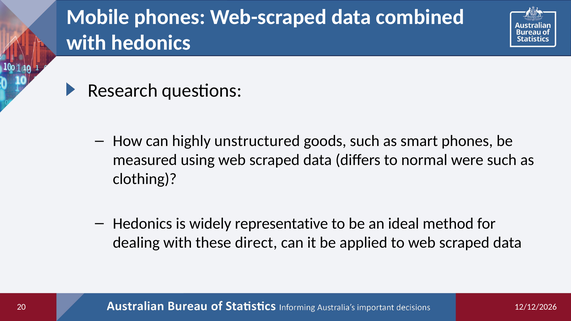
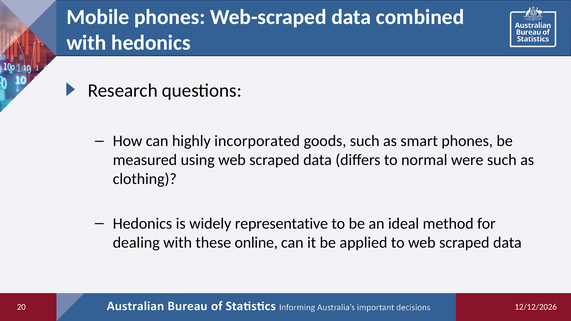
unstructured: unstructured -> incorporated (257, 141)
direct: direct -> online (256, 243)
